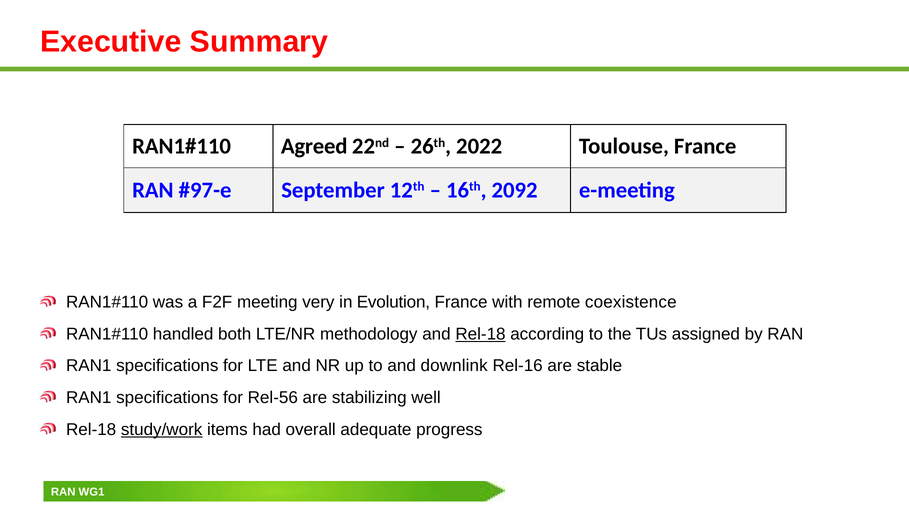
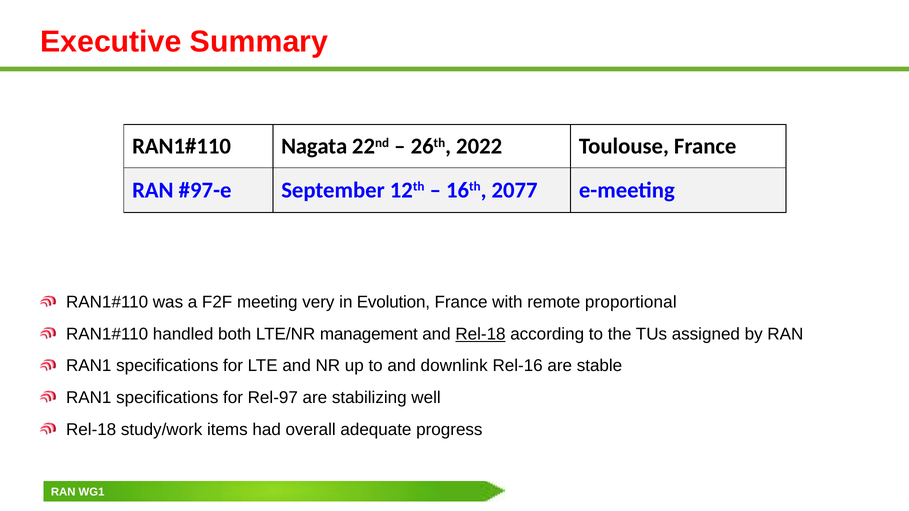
Agreed: Agreed -> Nagata (314, 146)
2092: 2092 -> 2077 (515, 190)
coexistence: coexistence -> proportional (631, 302)
methodology: methodology -> management (369, 334)
Rel-56: Rel-56 -> Rel-97 (273, 398)
study/work underline: present -> none (162, 430)
